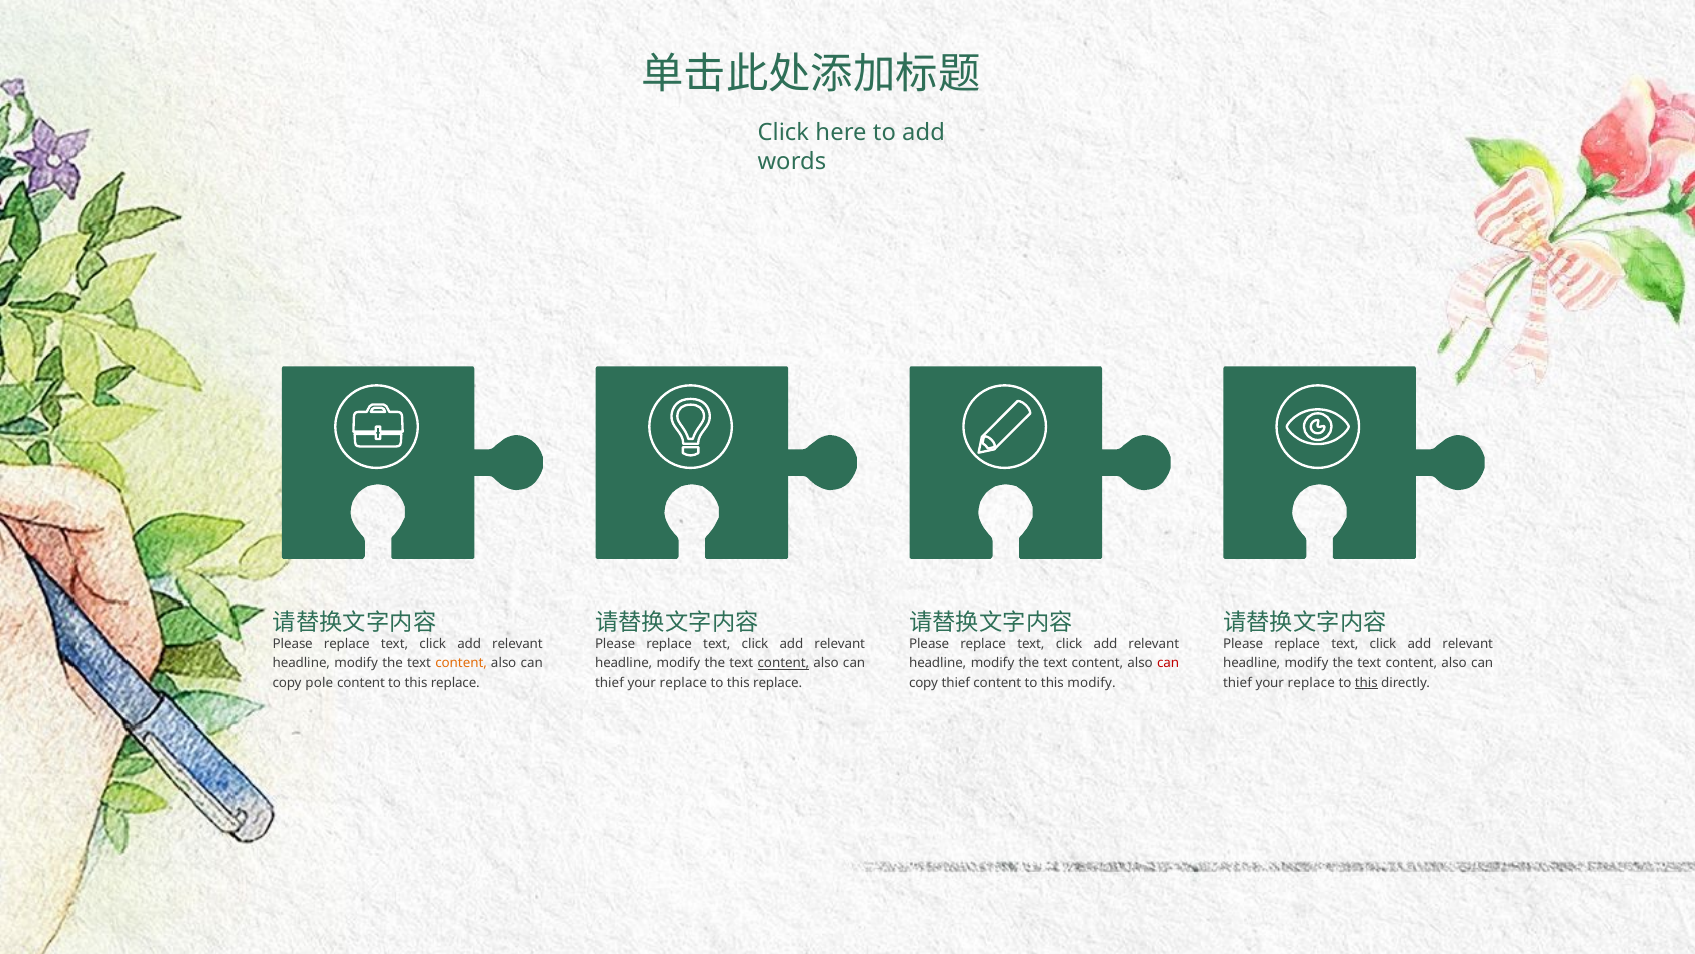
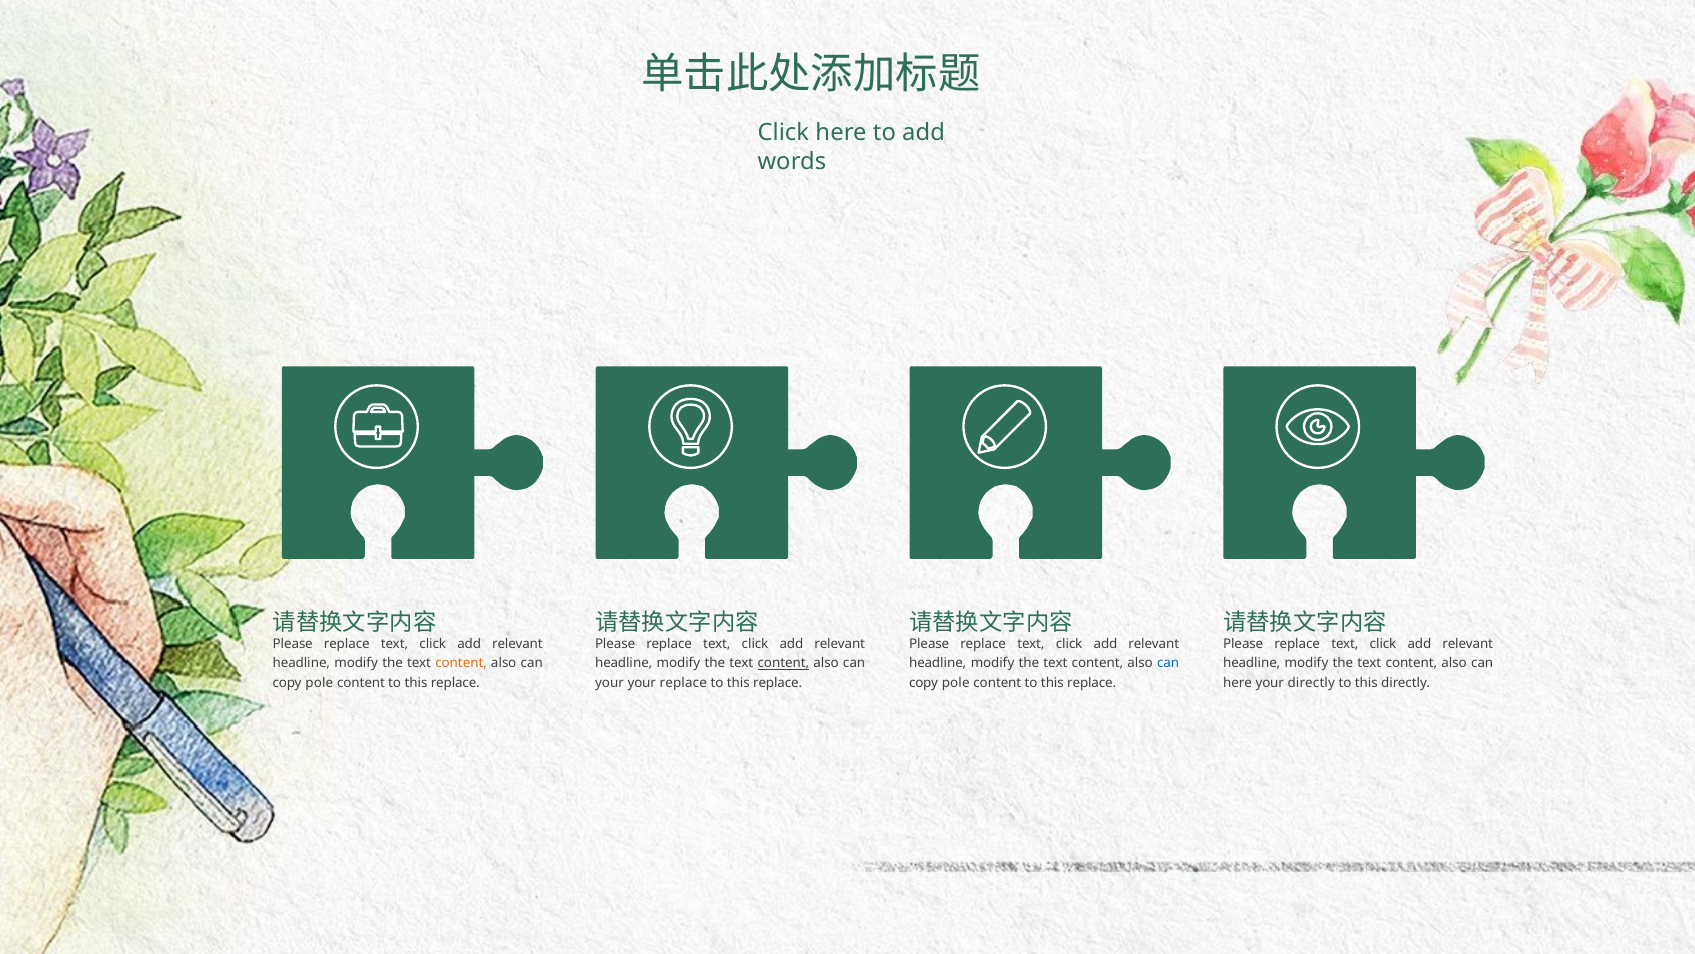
can colour: red -> blue (1168, 663)
thief: thief -> your (609, 682)
thief: thief -> pole (956, 682)
modify: modify -> replace (1092, 682)
thief: thief -> here (1238, 682)
replace: replace -> directly (1311, 682)
this underline: present -> none (1366, 682)
